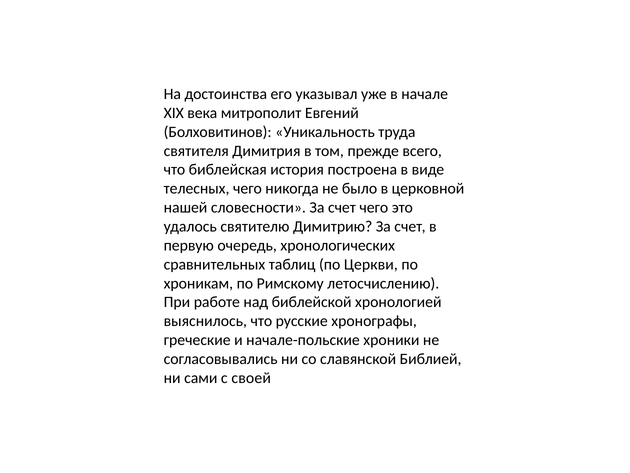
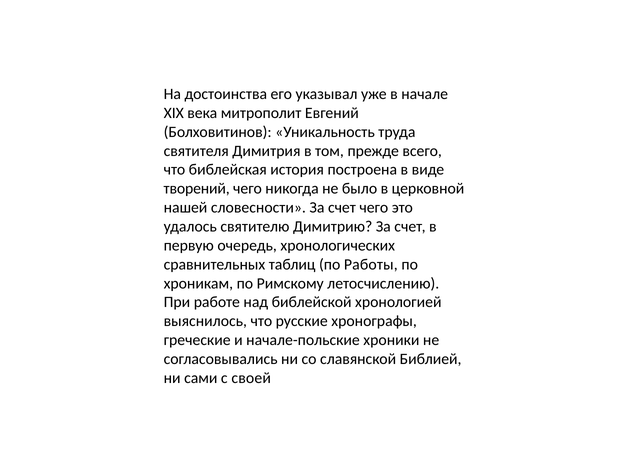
телесных: телесных -> творений (197, 189)
Церкви: Церкви -> Работы (371, 264)
